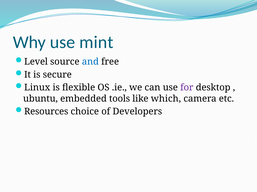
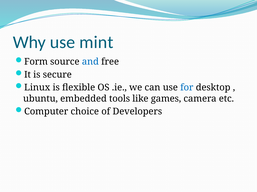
Level: Level -> Form (36, 62)
for colour: purple -> blue (187, 88)
which: which -> games (166, 99)
Resources: Resources -> Computer (46, 112)
